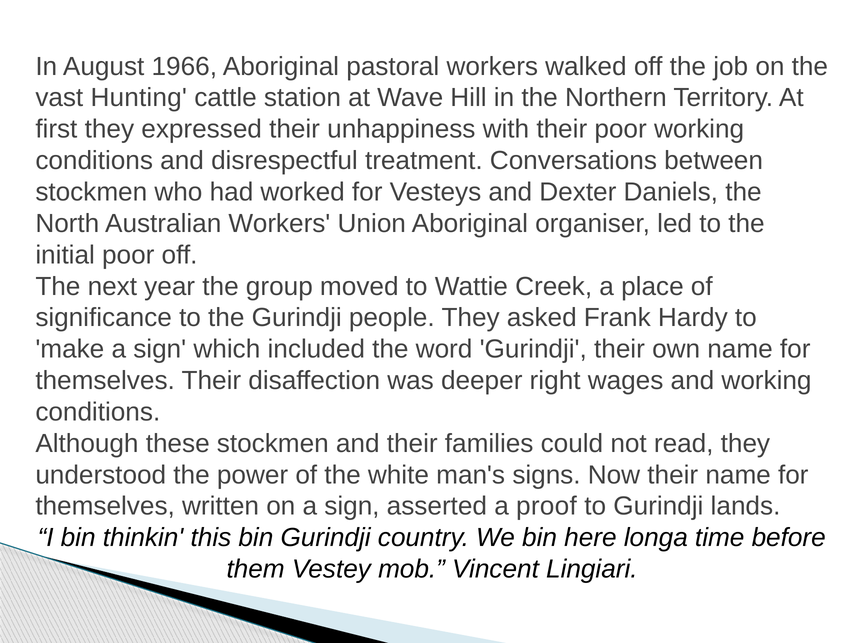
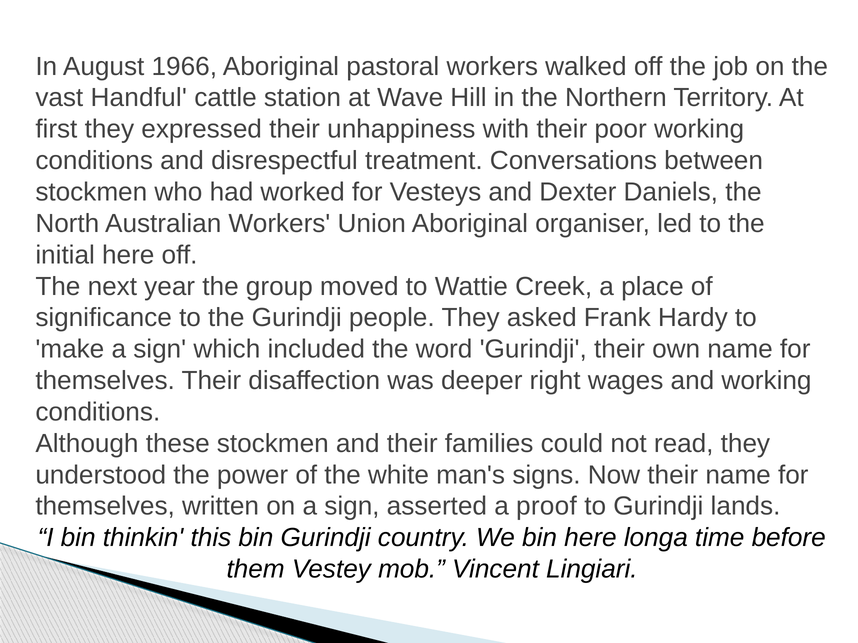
Hunting: Hunting -> Handful (139, 98)
initial poor: poor -> here (128, 255)
